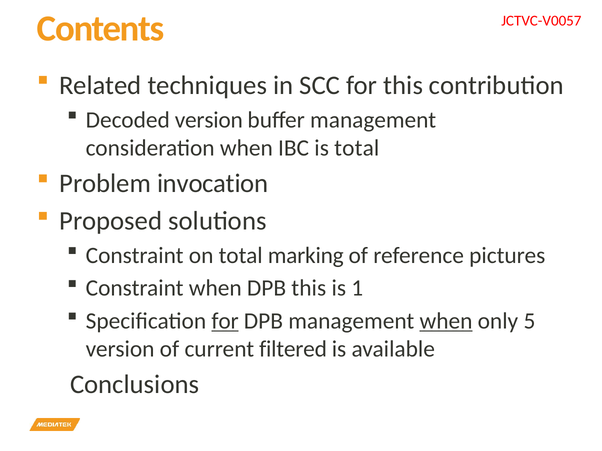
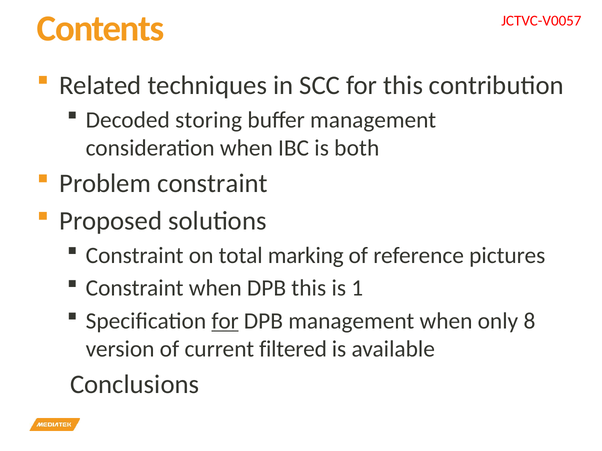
Decoded version: version -> storing (209, 120)
is total: total -> both (357, 148)
Problem invocation: invocation -> constraint (213, 184)
when underline: present -> none (446, 321)
5: 5 -> 8 (529, 321)
